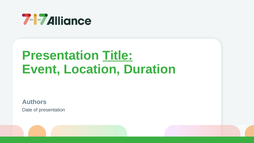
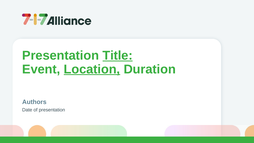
Location underline: none -> present (92, 69)
